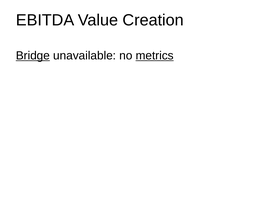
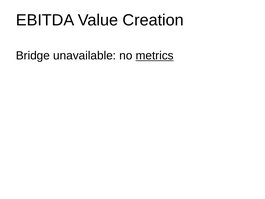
Bridge underline: present -> none (33, 56)
